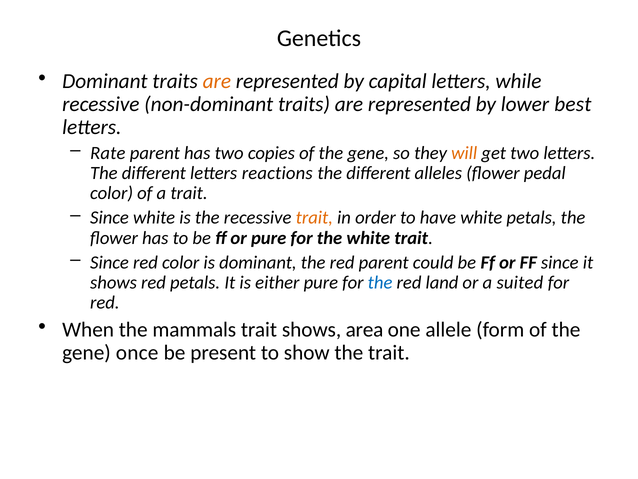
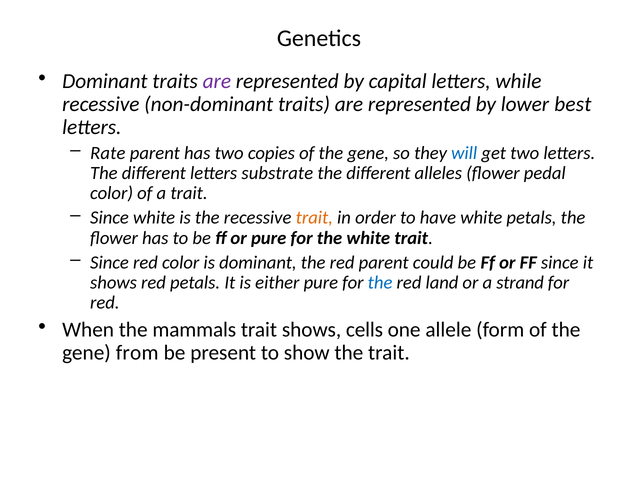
are colour: orange -> purple (217, 81)
will colour: orange -> blue (464, 153)
reactions: reactions -> substrate (277, 173)
suited: suited -> strand (520, 282)
area: area -> cells (364, 329)
once: once -> from (137, 352)
